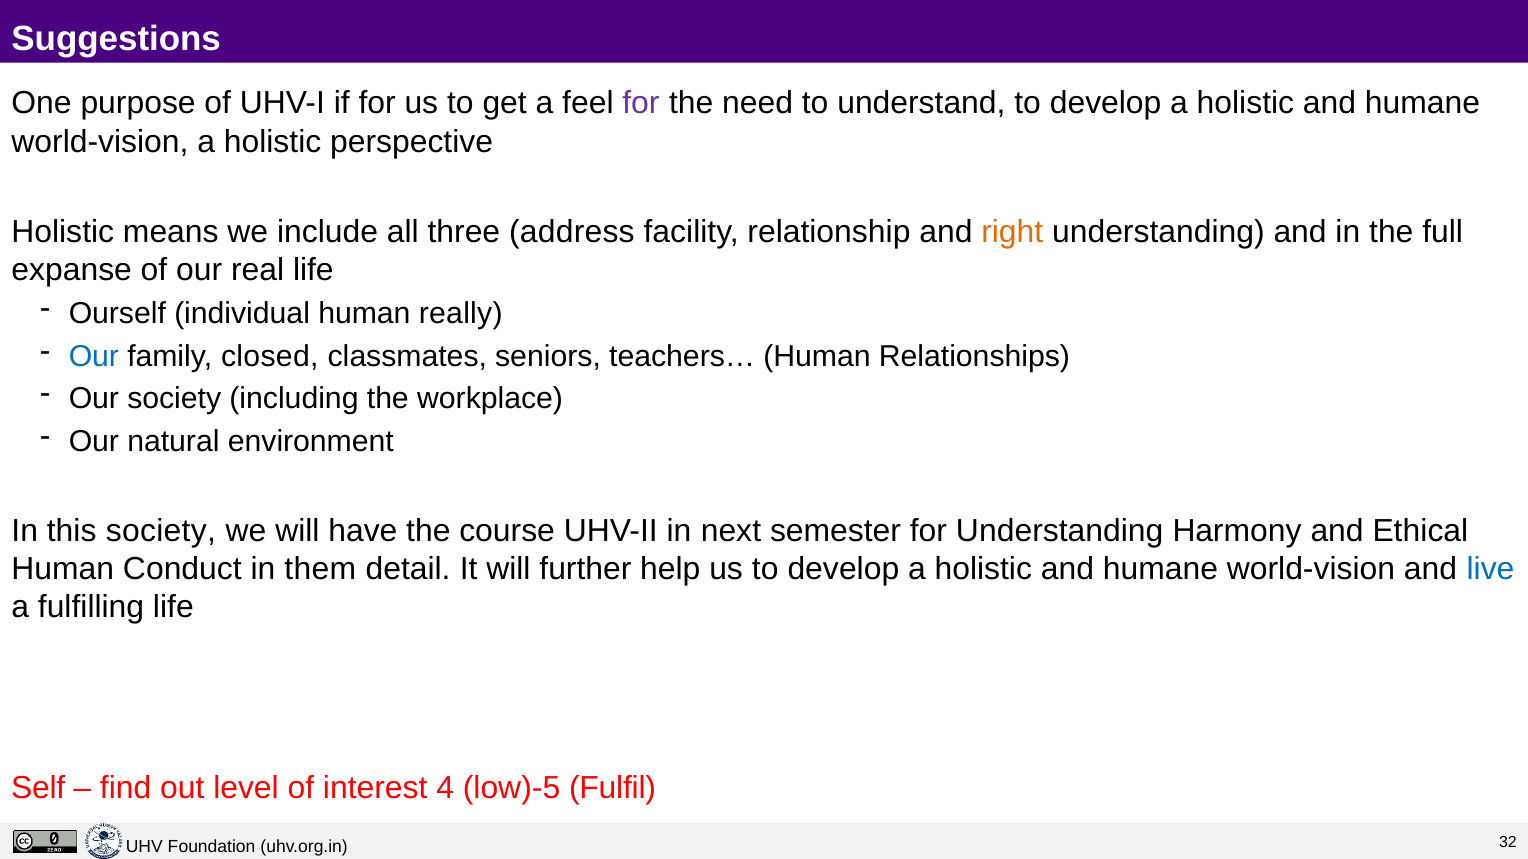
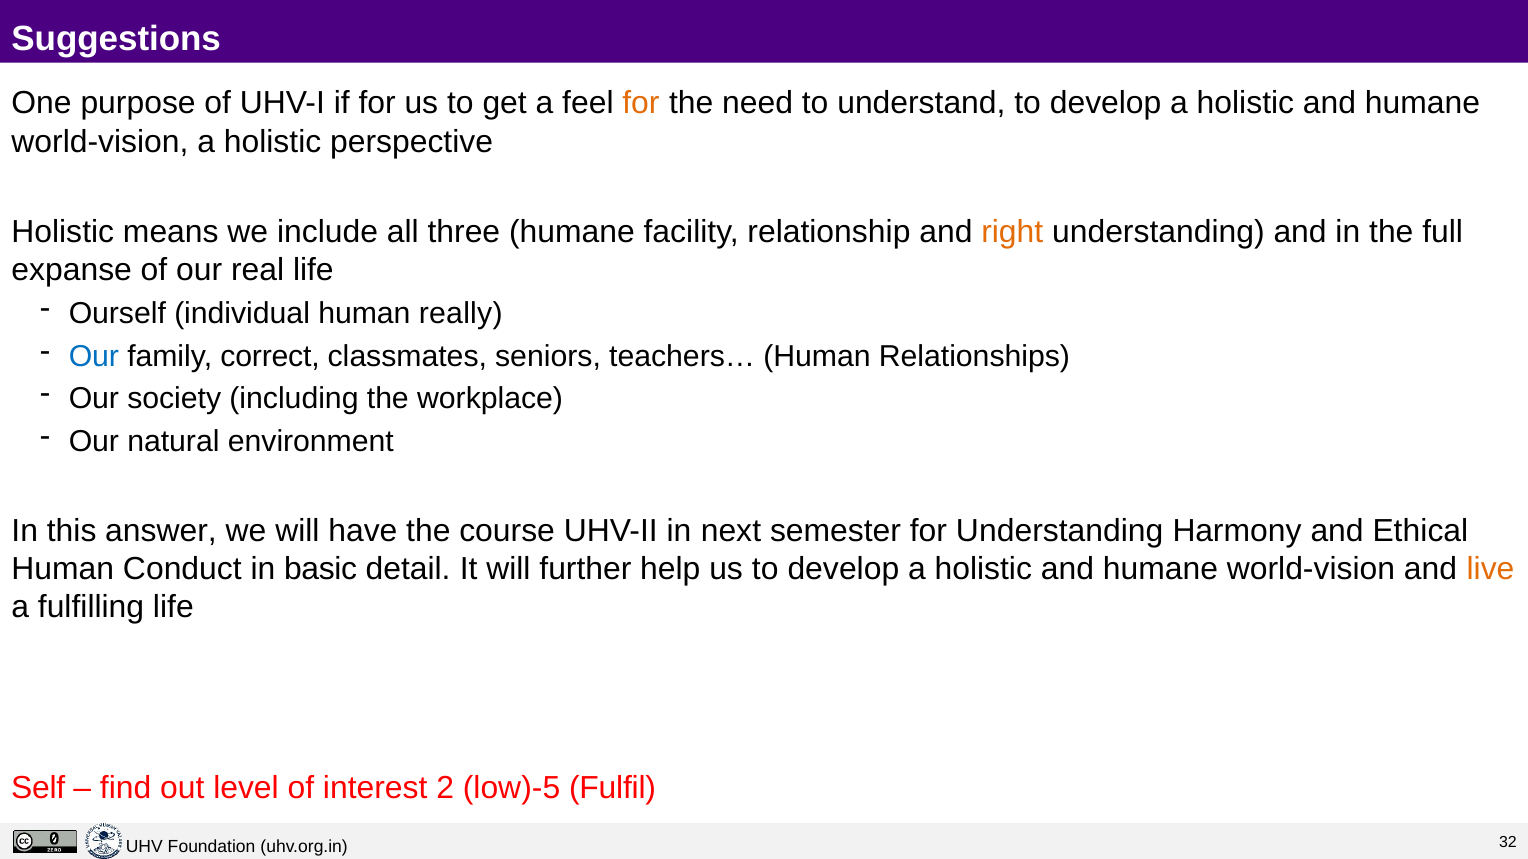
for colour: purple -> orange (641, 103)
three address: address -> humane (572, 232)
closed: closed -> correct (270, 356)
this society: society -> answer (161, 531)
them: them -> basic (321, 569)
live colour: blue -> orange (1491, 569)
4: 4 -> 2 (445, 789)
